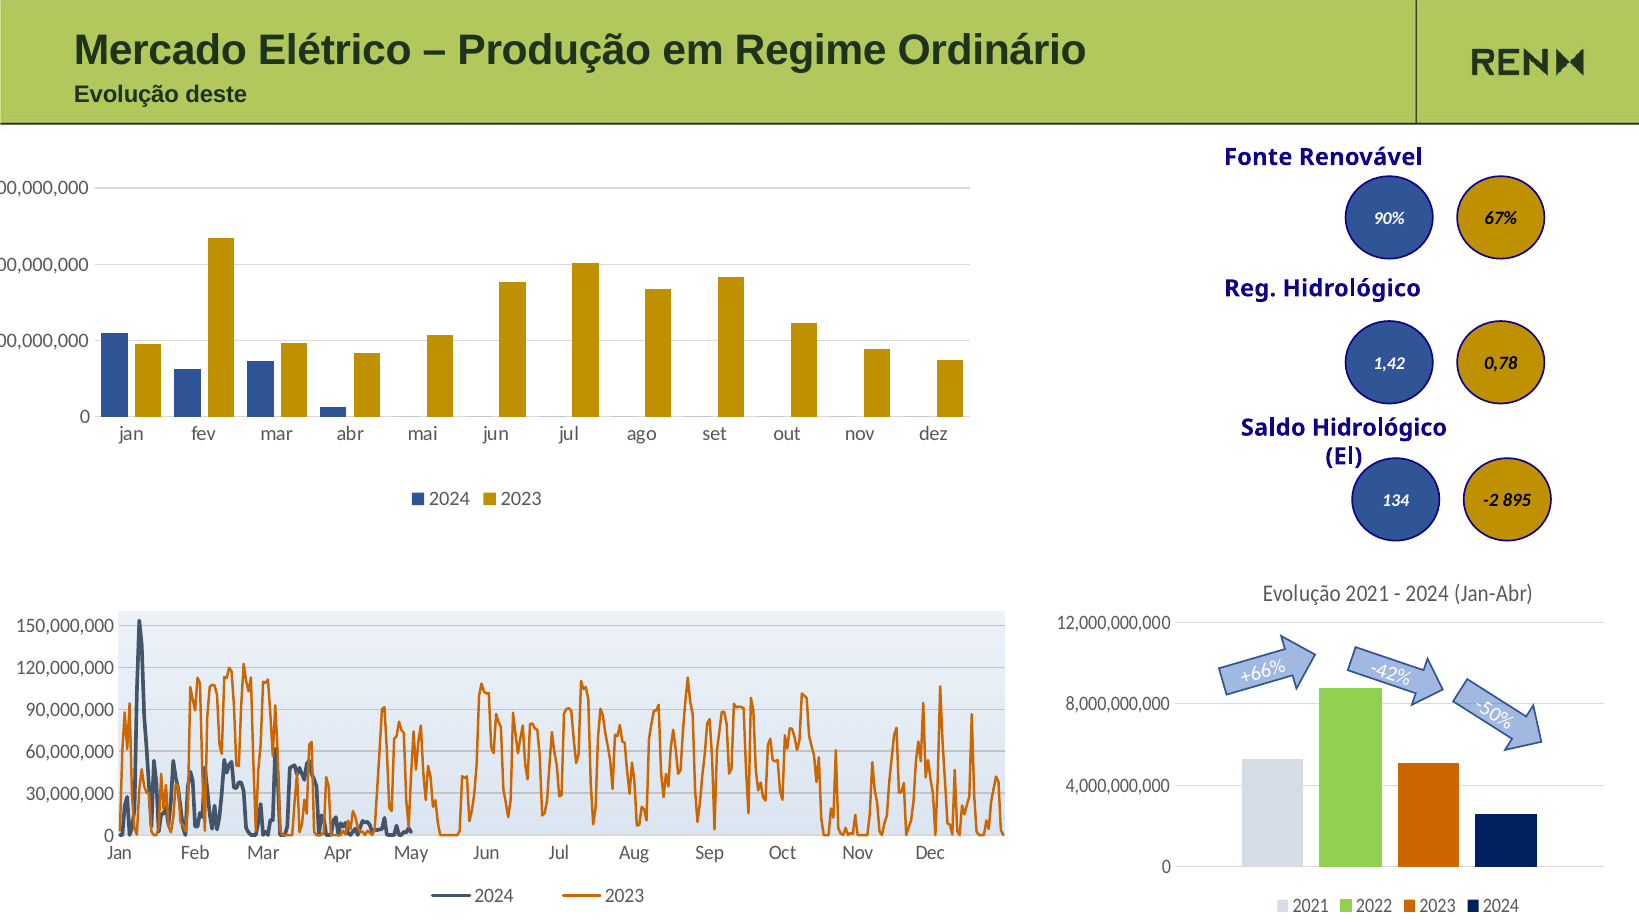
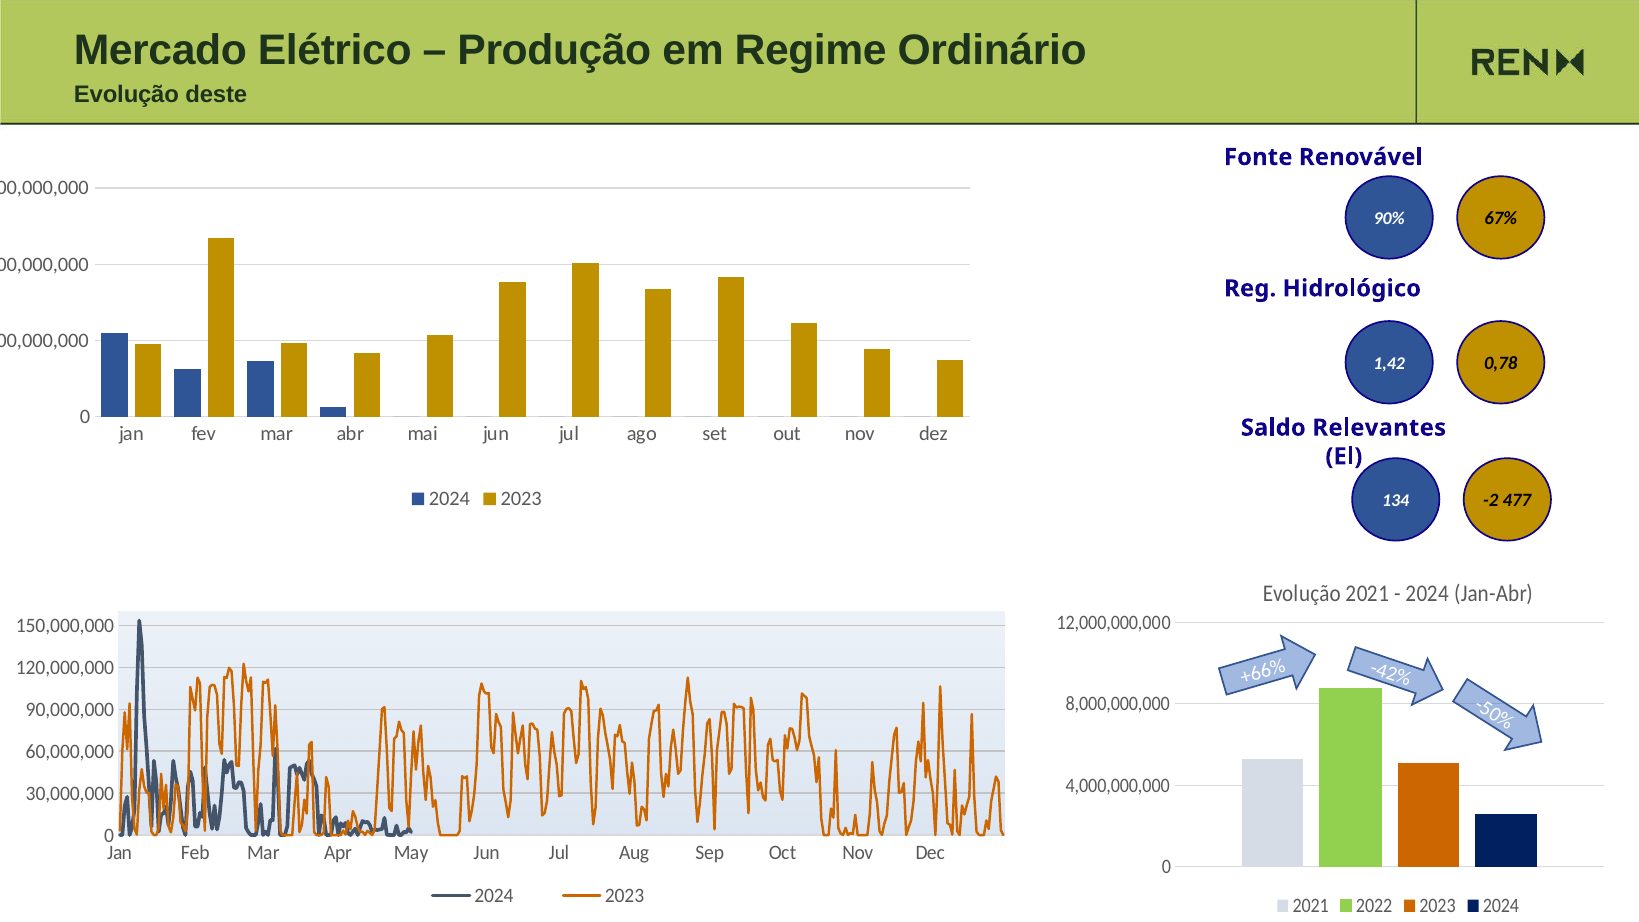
Saldo Hidrológico: Hidrológico -> Relevantes (1379, 428)
895: 895 -> 477 (1517, 501)
